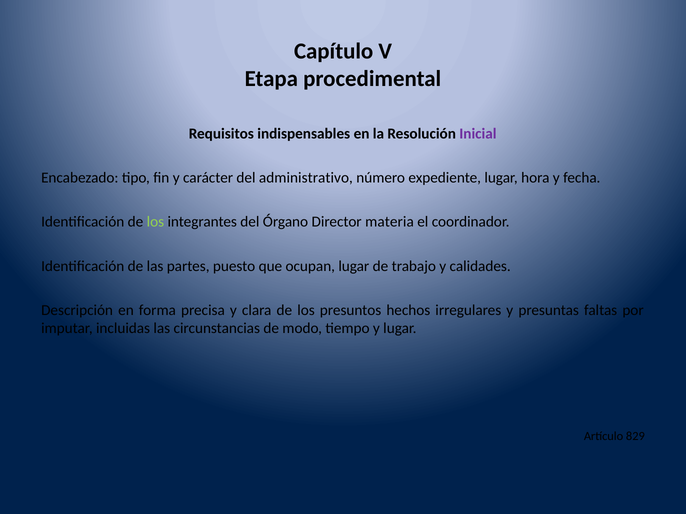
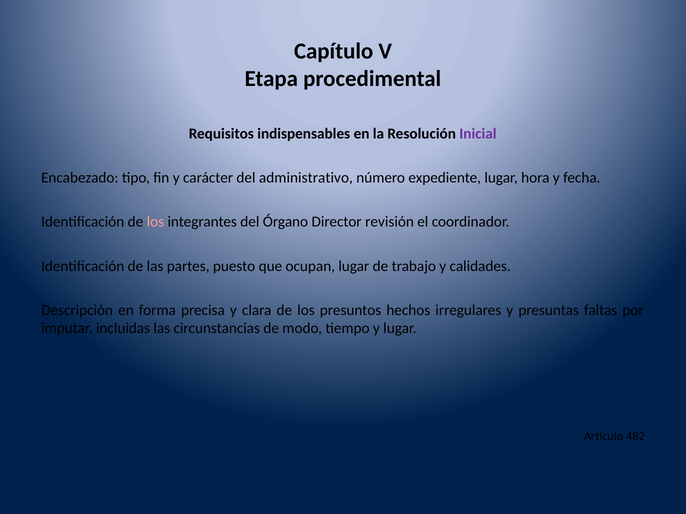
los colour: light green -> pink (155, 222)
materia: materia -> revisión (390, 222)
829: 829 -> 482 (635, 437)
